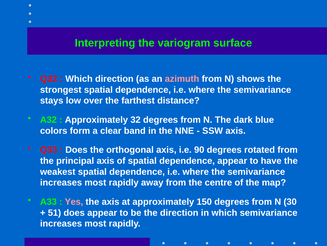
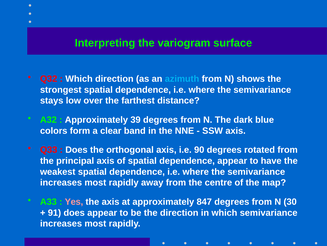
azimuth colour: pink -> light blue (182, 79)
32: 32 -> 39 (136, 119)
150: 150 -> 847 (204, 201)
51: 51 -> 91 (54, 212)
